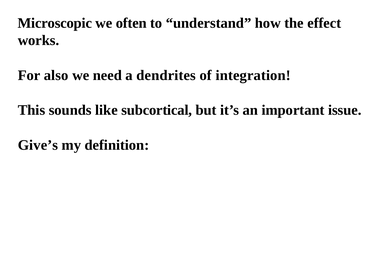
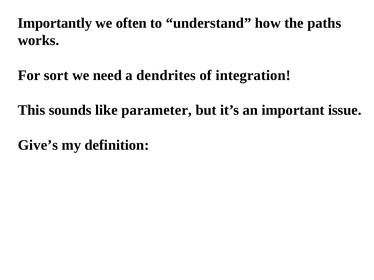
Microscopic: Microscopic -> Importantly (55, 23)
effect: effect -> paths (324, 23)
also: also -> sort (56, 75)
subcortical: subcortical -> parameter (157, 110)
